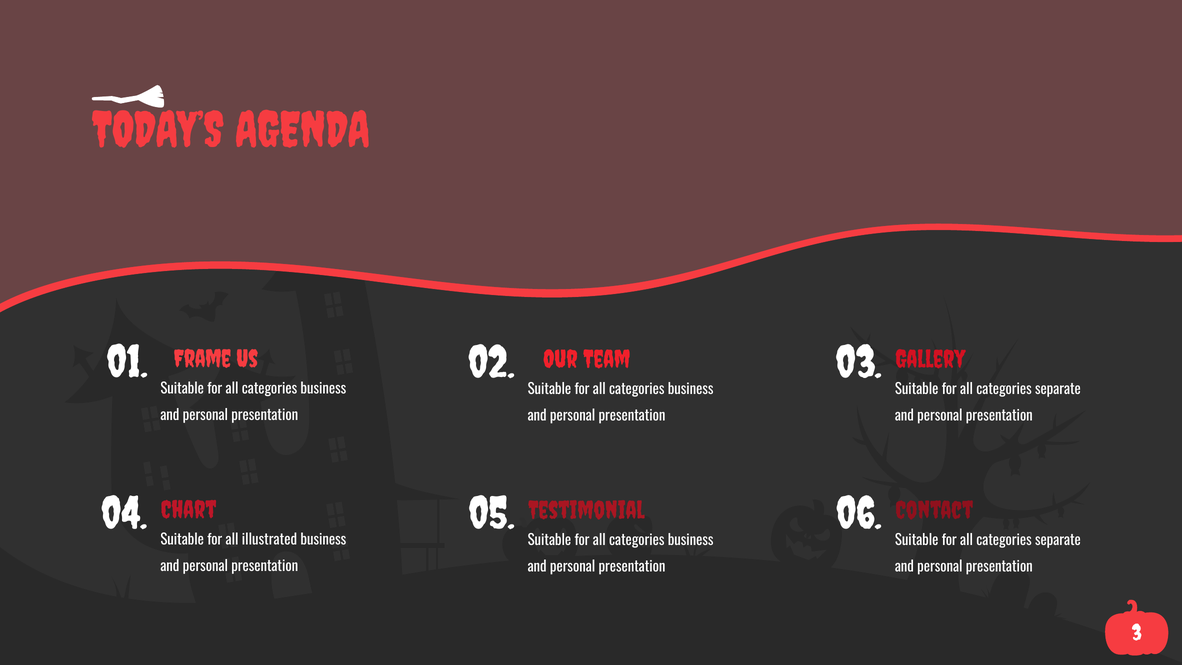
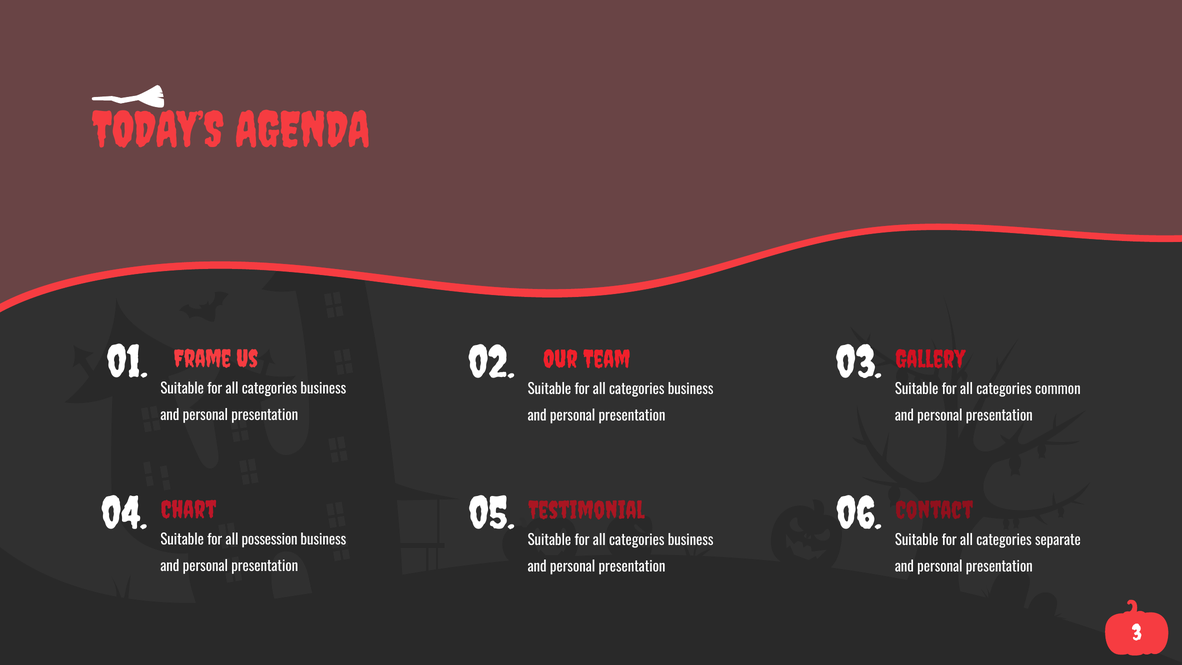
separate: separate -> common (1058, 389)
illustrated: illustrated -> possession (270, 540)
